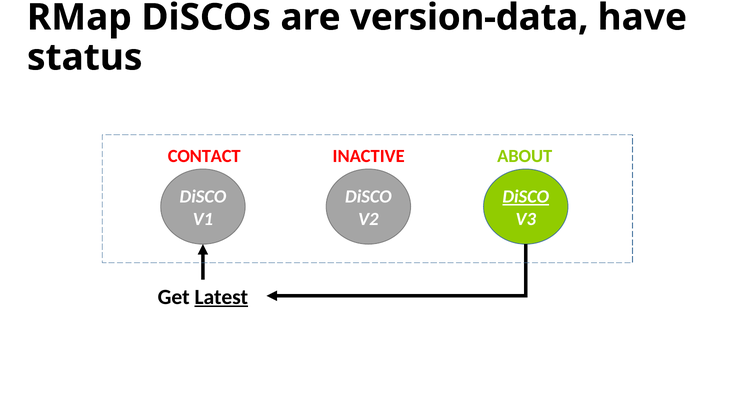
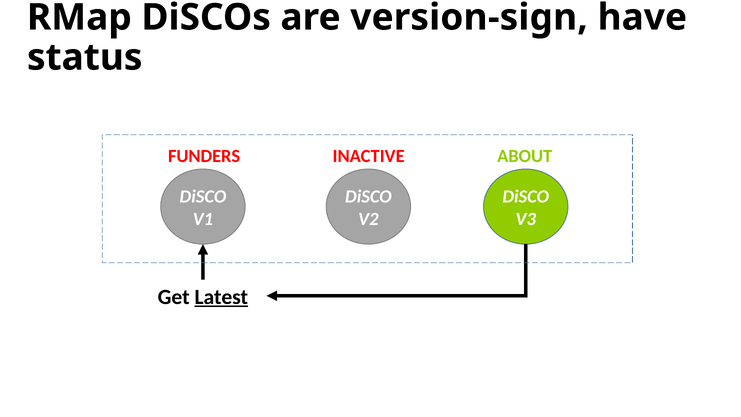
version-data: version-data -> version-sign (469, 17)
CONTACT: CONTACT -> FUNDERS (204, 156)
DiSCO underline: present -> none (526, 197)
